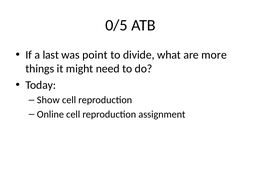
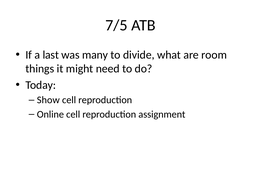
0/5: 0/5 -> 7/5 (116, 25)
point: point -> many (95, 55)
more: more -> room (214, 55)
